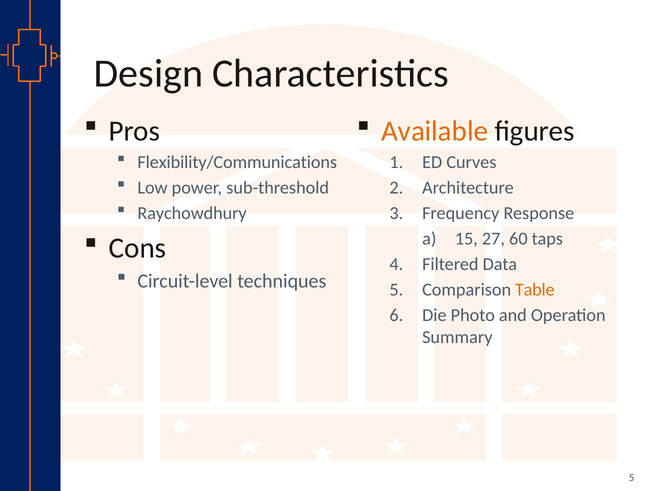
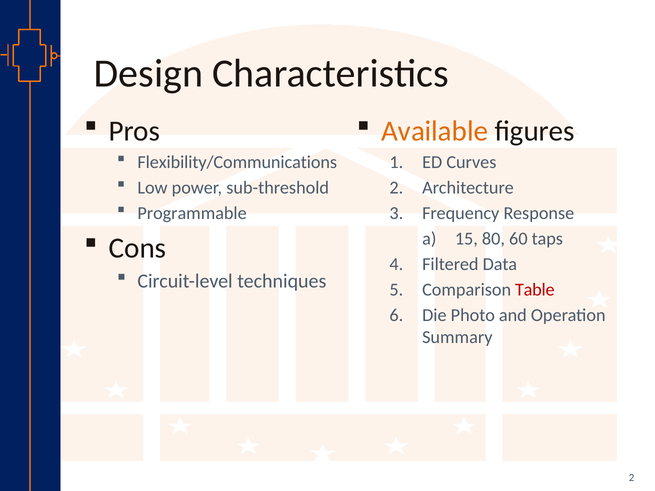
Raychowdhury: Raychowdhury -> Programmable (192, 213)
27: 27 -> 80 (493, 239)
Table colour: orange -> red (535, 290)
5: 5 -> 2 (632, 478)
